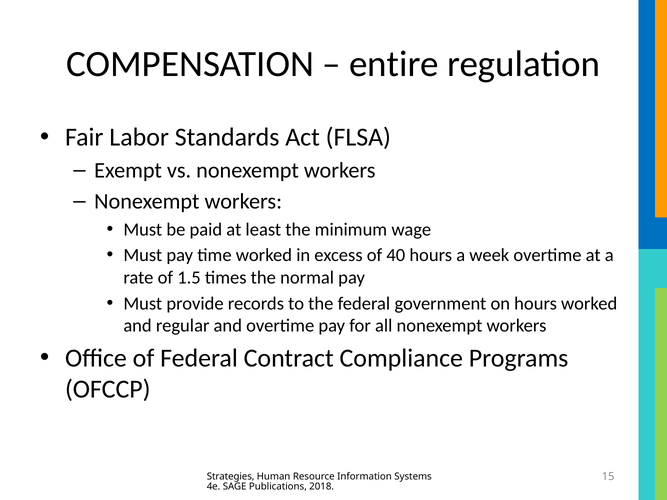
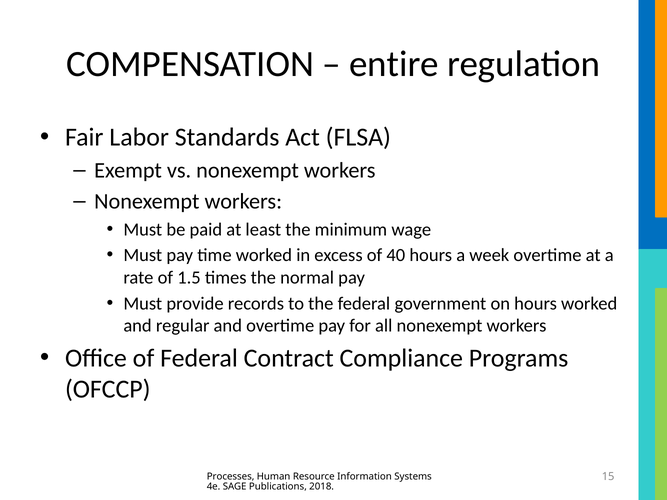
Strategies: Strategies -> Processes (231, 477)
